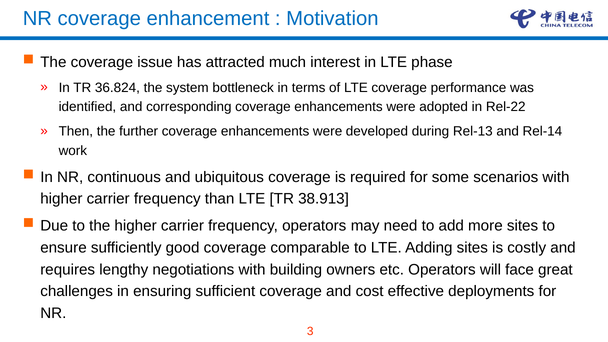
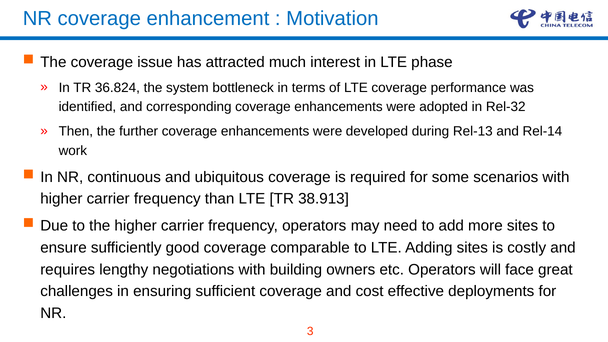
Rel-22: Rel-22 -> Rel-32 (506, 107)
